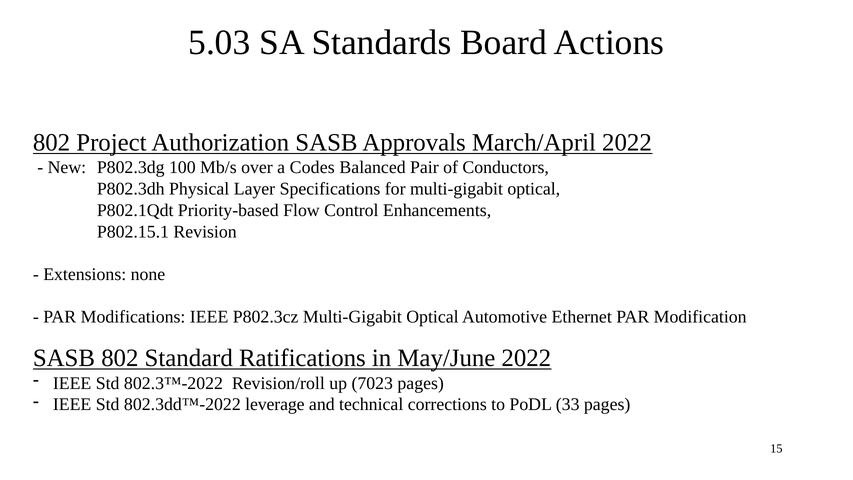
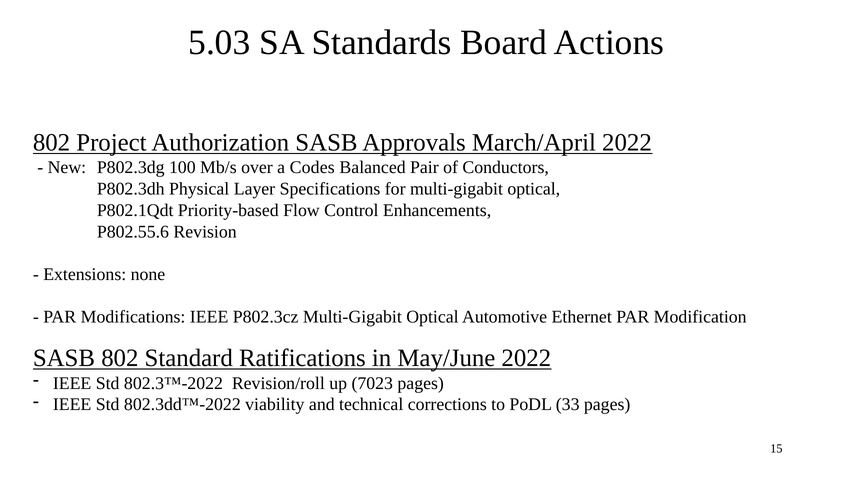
P802.15.1: P802.15.1 -> P802.55.6 (133, 232)
leverage: leverage -> viability (275, 404)
